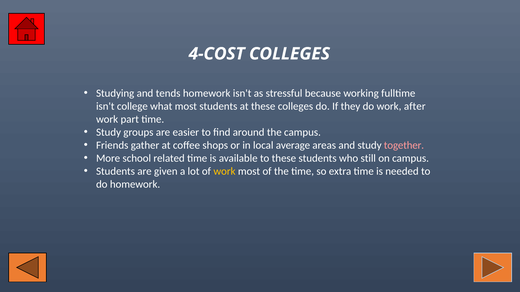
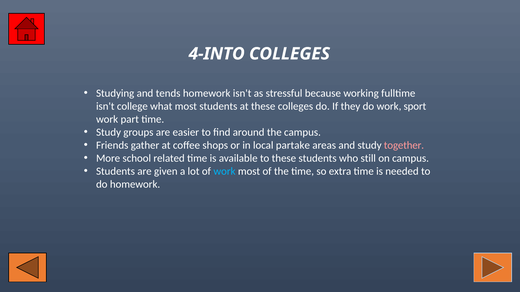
4-COST: 4-COST -> 4-INTO (217, 54)
after: after -> sport (415, 106)
average: average -> partake (293, 145)
work colour: yellow -> light blue (224, 172)
